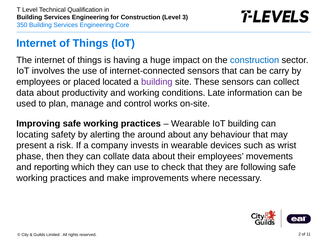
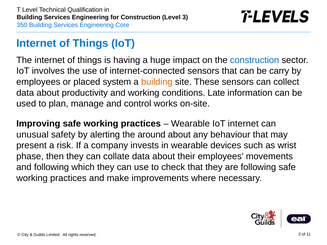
located: located -> system (117, 82)
building colour: purple -> orange (157, 82)
IoT building: building -> internet (243, 124)
locating: locating -> unusual (32, 135)
and reporting: reporting -> following (51, 167)
